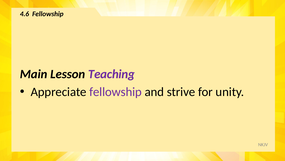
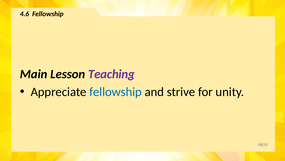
fellowship colour: purple -> blue (116, 92)
